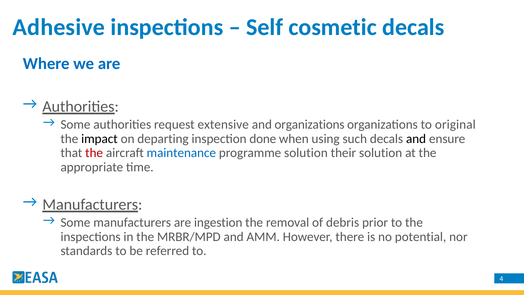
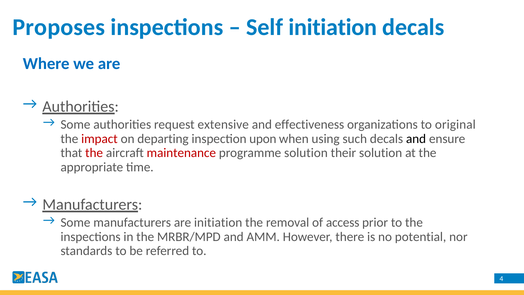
Adhesive: Adhesive -> Proposes (59, 27)
Self cosmetic: cosmetic -> initiation (333, 27)
and organizations: organizations -> effectiveness (309, 124)
impact colour: black -> red (99, 139)
done: done -> upon (263, 139)
maintenance colour: blue -> red (181, 153)
are ingestion: ingestion -> initiation (218, 222)
debris: debris -> access (343, 222)
